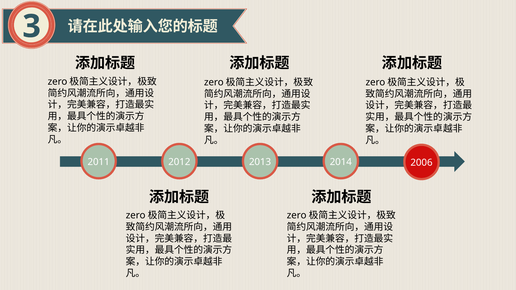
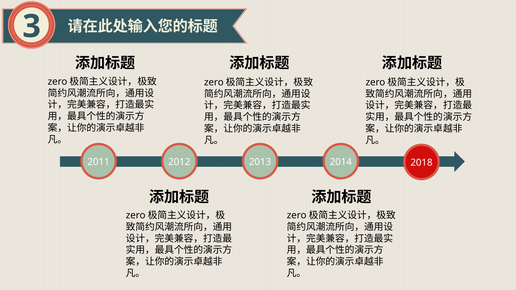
2006: 2006 -> 2018 (421, 163)
